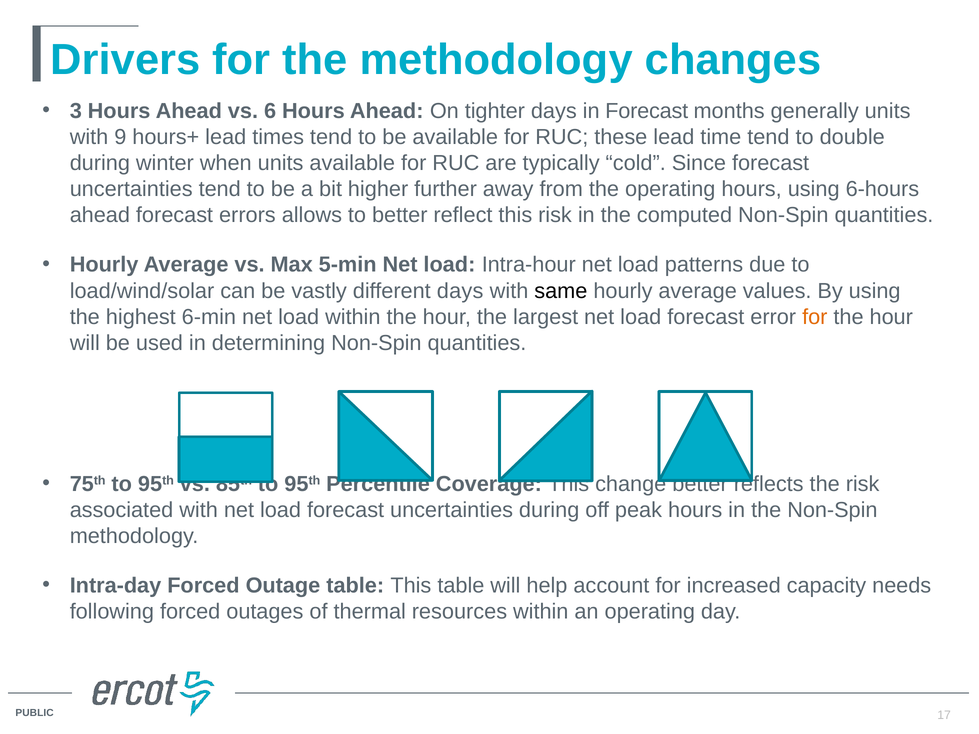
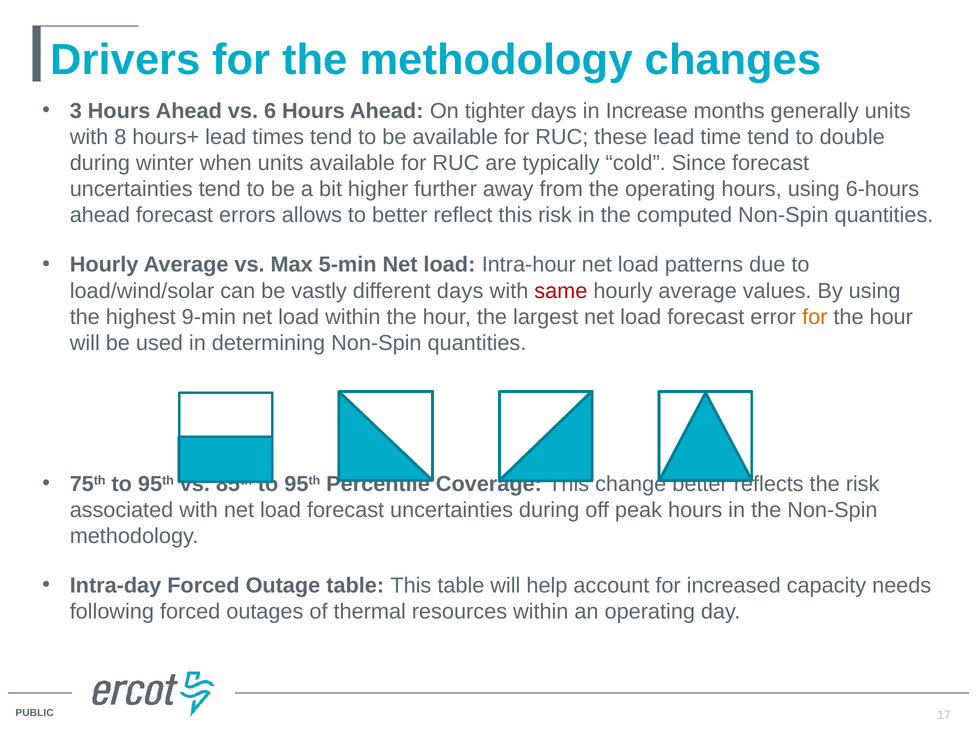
in Forecast: Forecast -> Increase (647, 111)
9: 9 -> 8 (120, 137)
same colour: black -> red (561, 291)
6-min: 6-min -> 9-min (209, 317)
